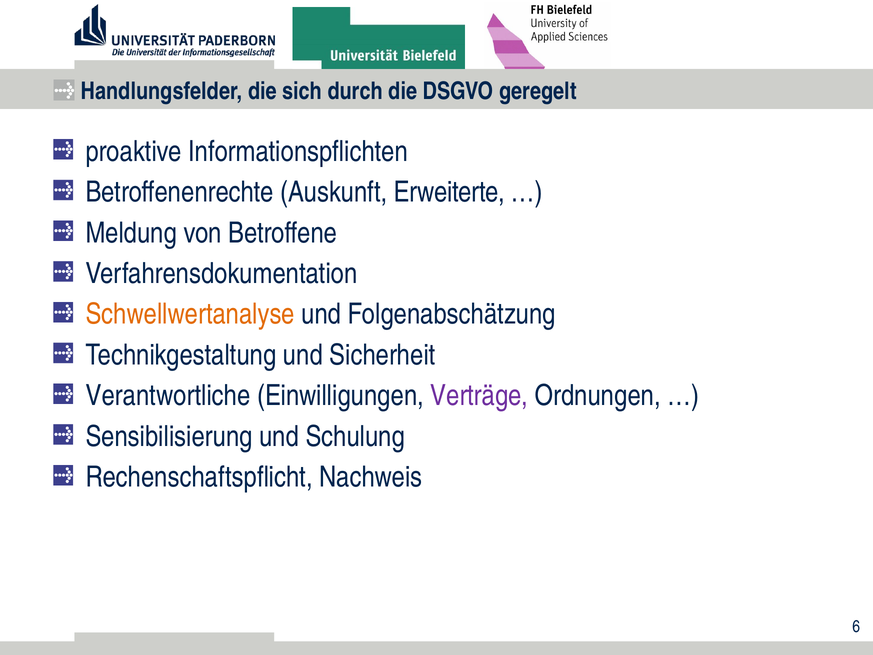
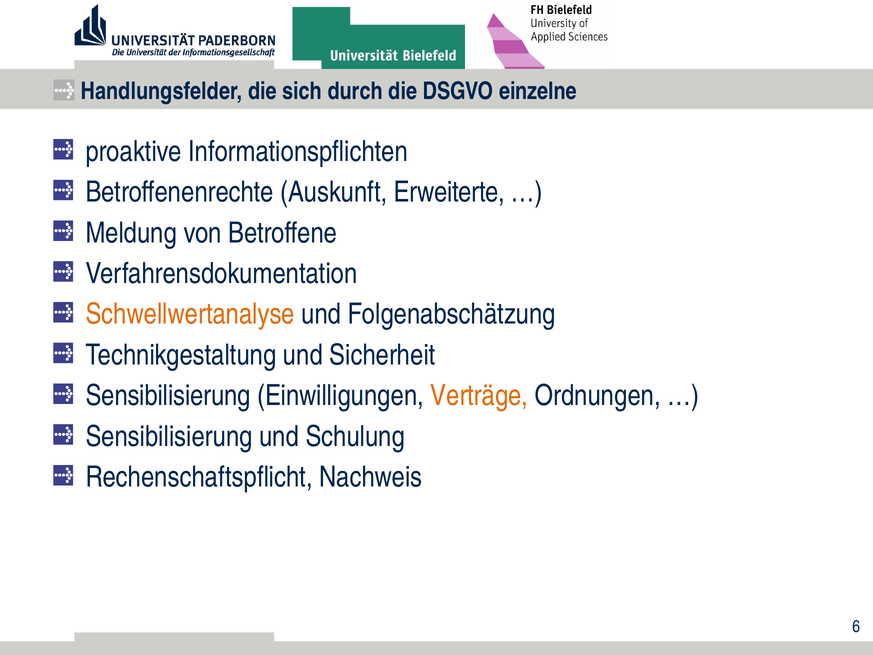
geregelt: geregelt -> einzelne (538, 91)
Verantwortliche: Verantwortliche -> Sensibilisierung (168, 396)
Verträge colour: purple -> orange (479, 396)
